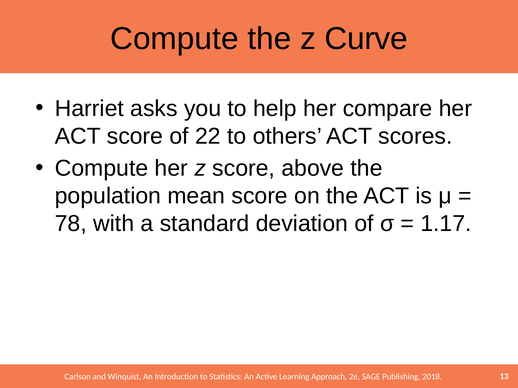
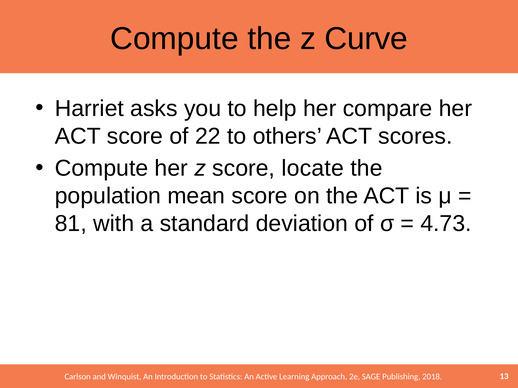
above: above -> locate (313, 169)
78: 78 -> 81 (71, 224)
1.17: 1.17 -> 4.73 (446, 224)
